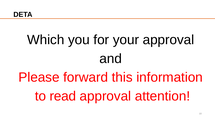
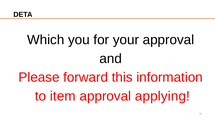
read: read -> item (63, 96)
attention: attention -> applying (162, 96)
